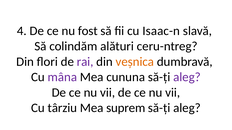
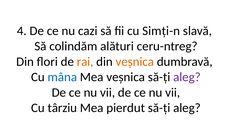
fost: fost -> cazi (88, 31)
Isaac-n: Isaac-n -> Simți-n (161, 31)
rai colour: purple -> orange (85, 62)
mâna colour: purple -> blue (62, 77)
Mea cununa: cununa -> veșnica (126, 77)
suprem: suprem -> pierdut (126, 108)
